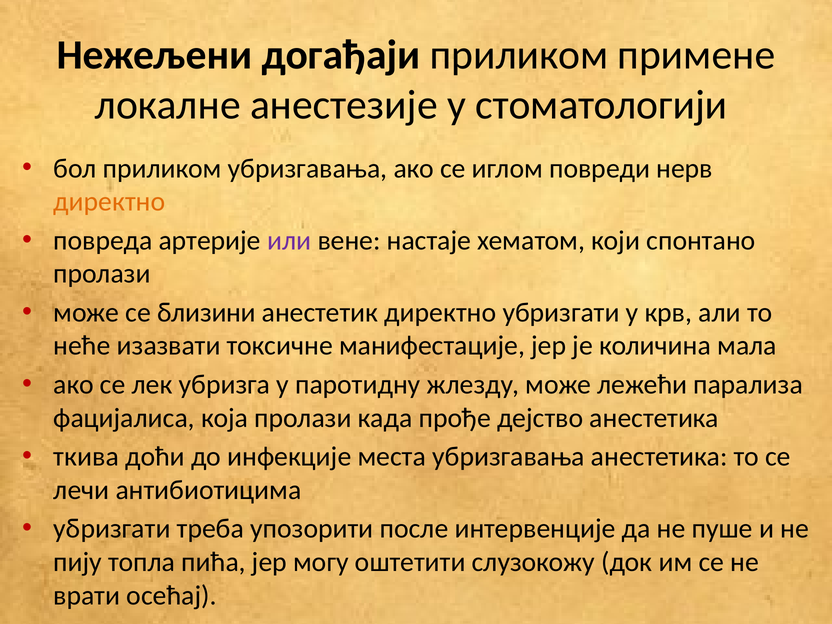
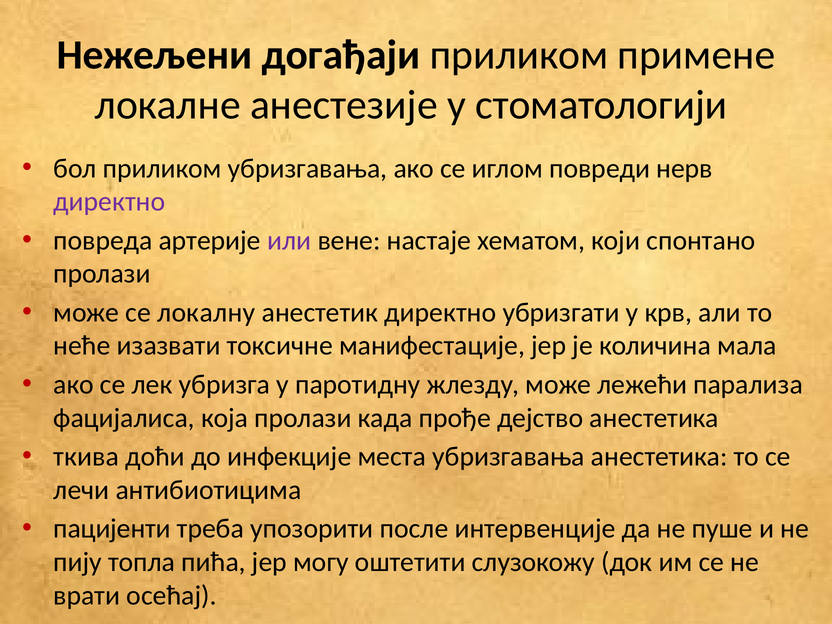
директно colour: orange -> purple (109, 202)
близини: близини -> локалну (206, 313)
убризгати: убризгати -> пацијенти (112, 529)
